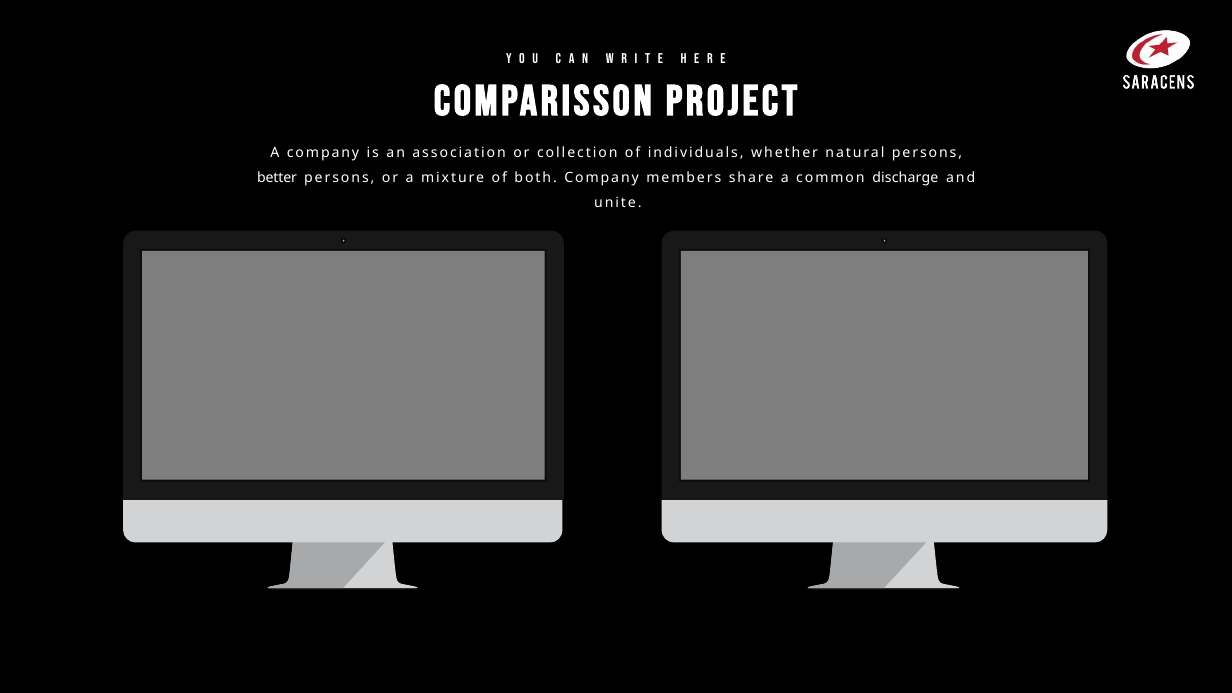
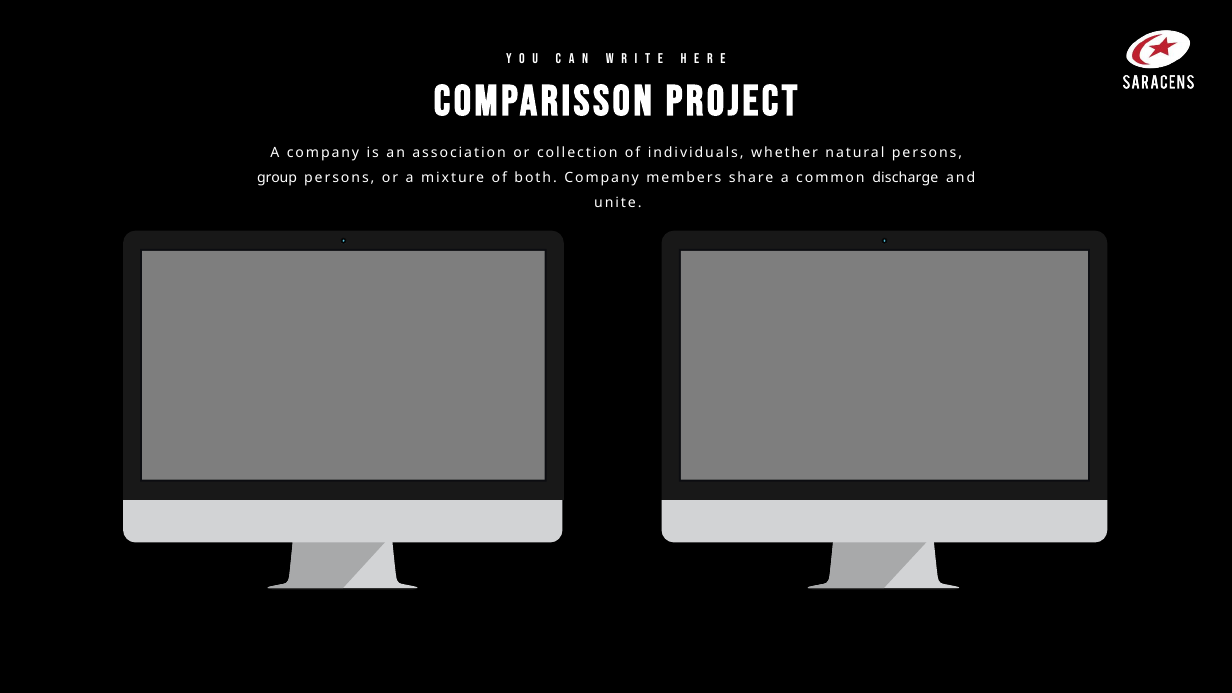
better: better -> group (277, 178)
